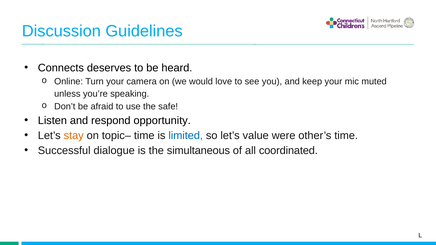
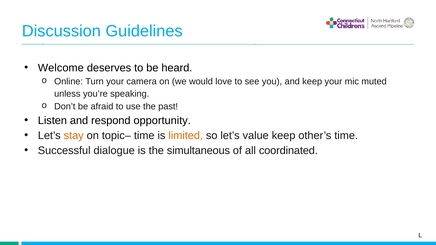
Connects: Connects -> Welcome (61, 68)
safe: safe -> past (168, 107)
limited colour: blue -> orange (186, 136)
value were: were -> keep (284, 136)
